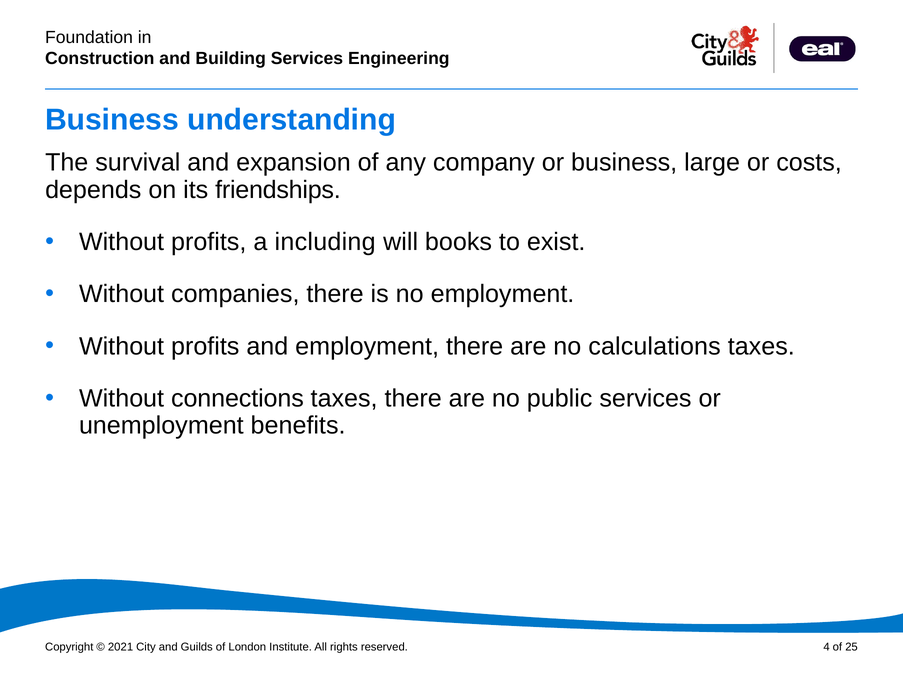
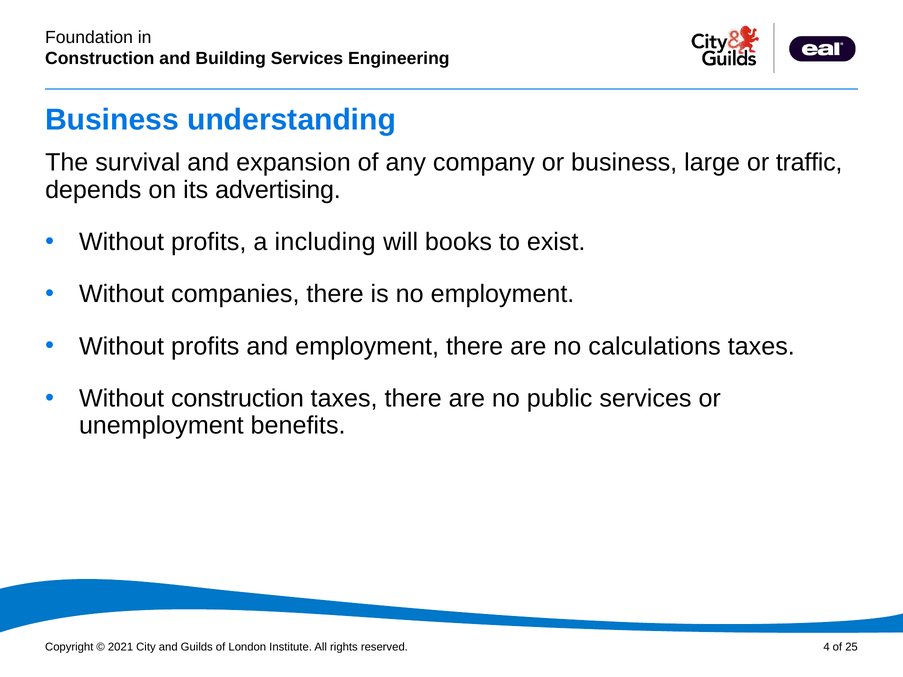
costs: costs -> traffic (809, 163)
friendships: friendships -> advertising (278, 190)
Without connections: connections -> construction (237, 399)
